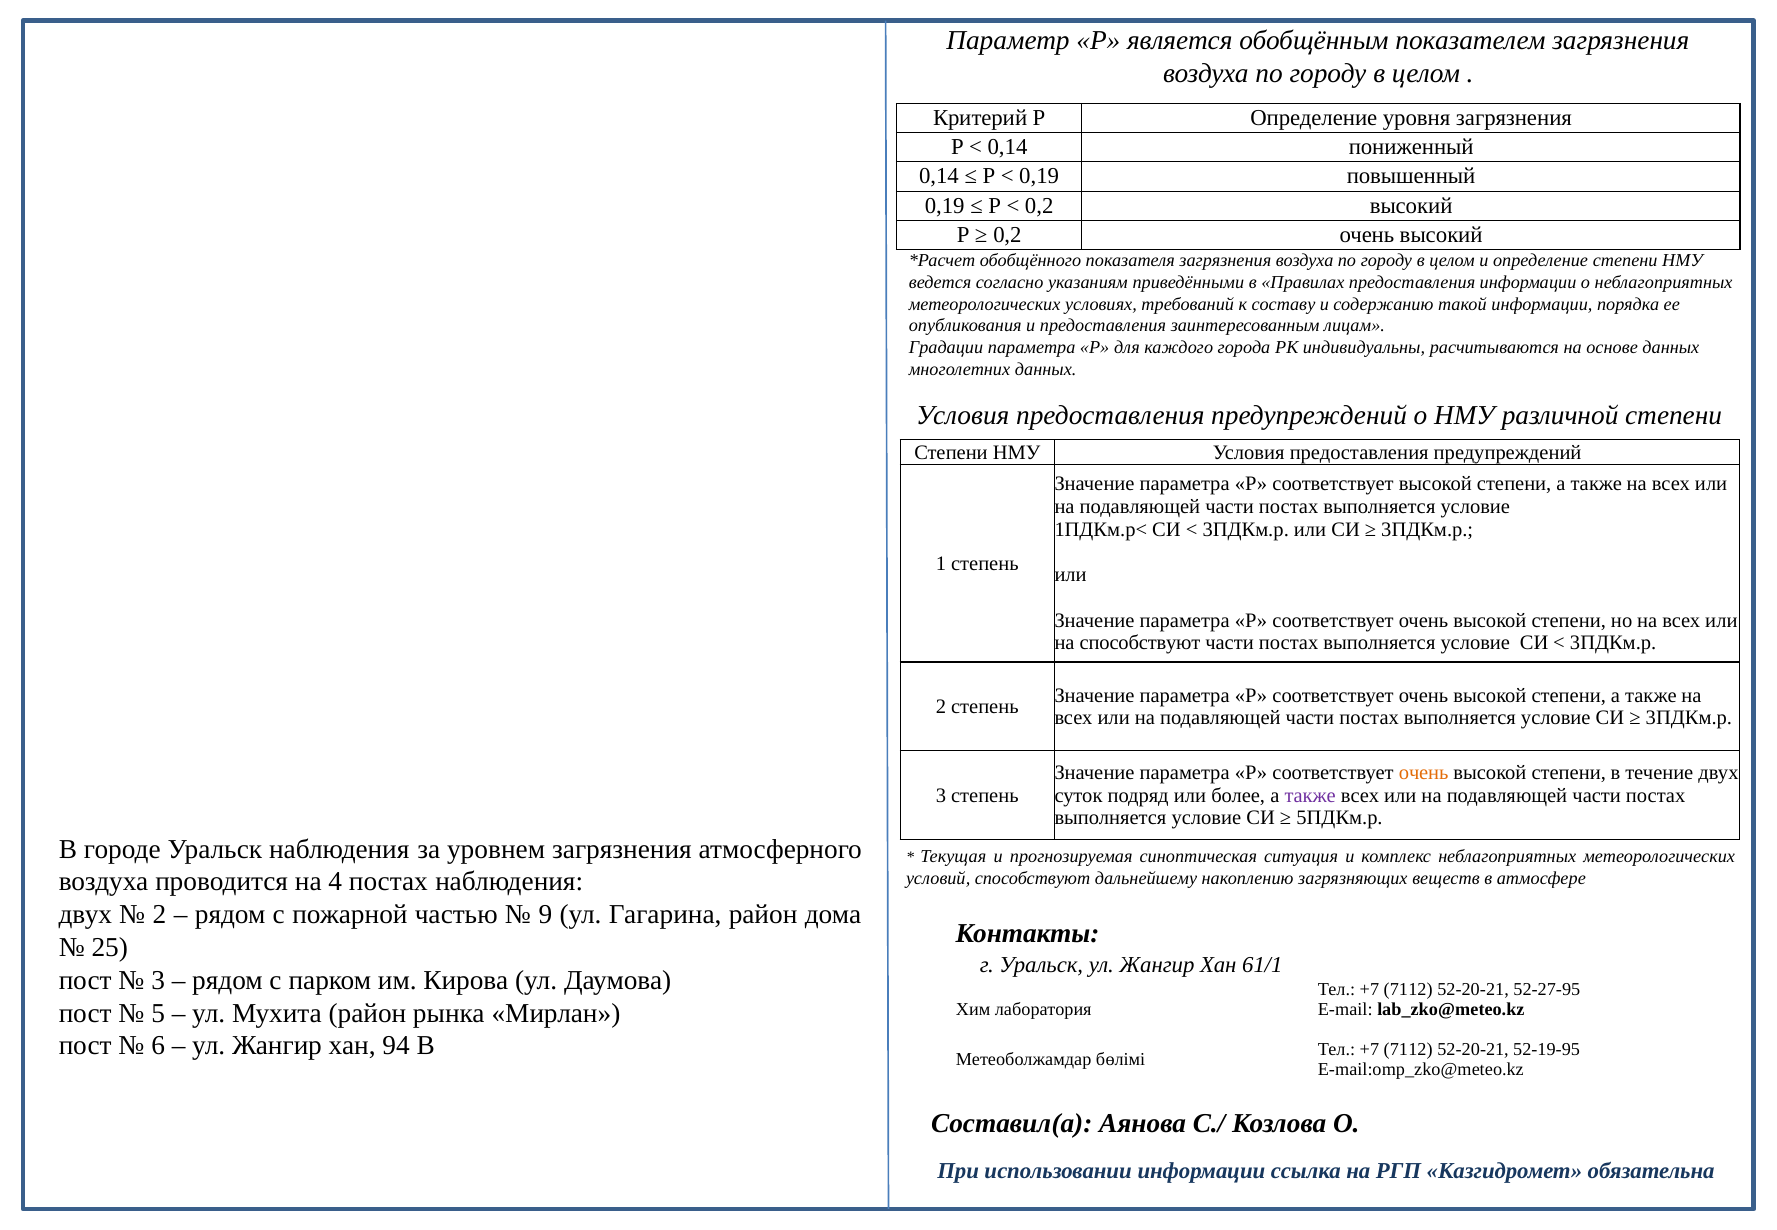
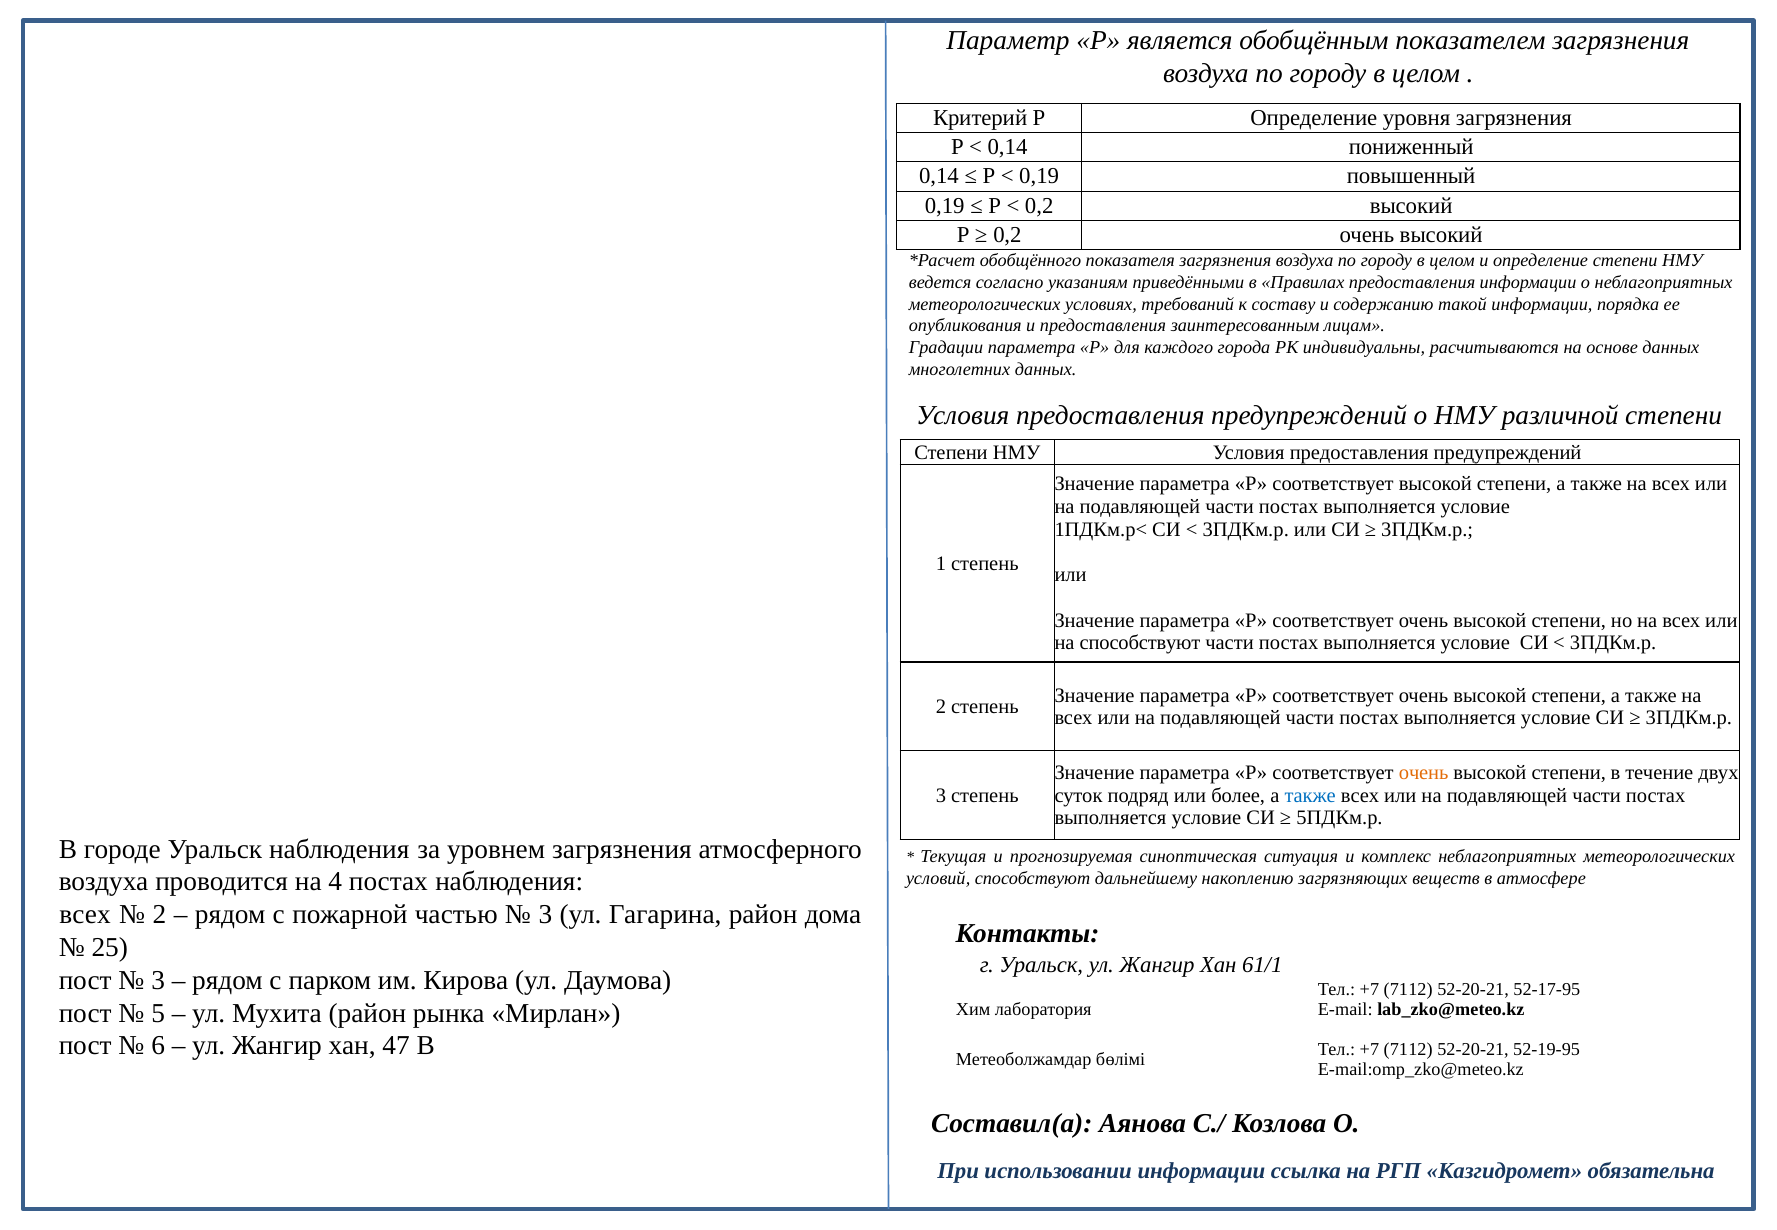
также colour: purple -> blue (1310, 796)
двух: двух -> всех (85, 915)
9: 9 -> 3 (545, 915)
52-27-95: 52-27-95 -> 52-17-95 (1547, 990)
94: 94 -> 47 (396, 1046)
